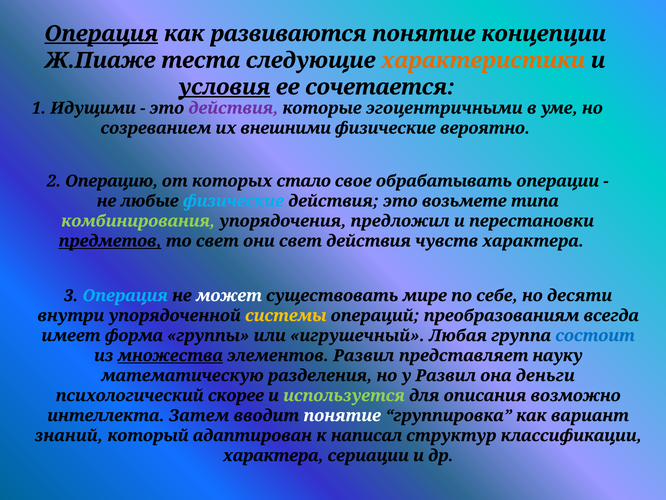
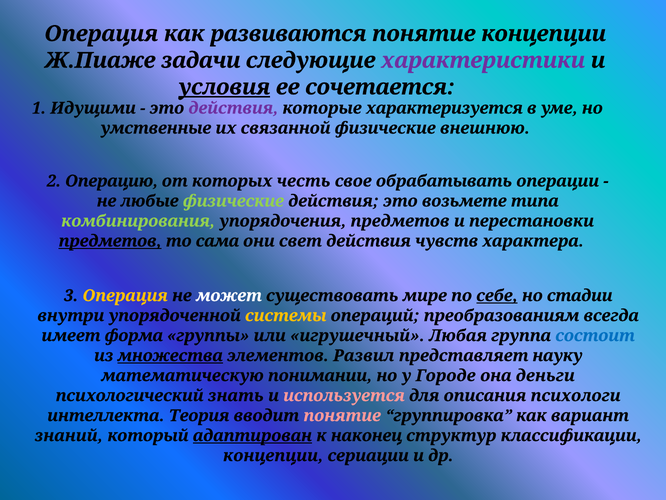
Операция underline: present -> none (101, 34)
теста: теста -> задачи (201, 60)
характеристики colour: orange -> purple (483, 60)
эгоцентричными: эгоцентричными -> характеризуется (444, 108)
созреванием: созреванием -> умственные (156, 128)
внешними: внешними -> связанной (286, 128)
вероятно: вероятно -> внешнюю (485, 128)
стало: стало -> честь (304, 181)
физические colour: light blue -> light green (233, 201)
упорядочения предложил: предложил -> предметов (400, 221)
то свет: свет -> сама (217, 241)
Операция colour: light blue -> yellow (125, 295)
себе underline: none -> present (497, 295)
десяти: десяти -> стадии (580, 295)
разделения: разделения -> понимании (320, 375)
у Развил: Развил -> Городе (446, 375)
скорее: скорее -> знать (236, 395)
используется colour: light green -> pink (344, 395)
возможно: возможно -> психологи (576, 395)
Затем: Затем -> Теория (199, 415)
понятие colour: white -> pink (342, 415)
адаптирован underline: none -> present (252, 435)
написал: написал -> наконец (366, 435)
характера: характера -> концепции (273, 455)
